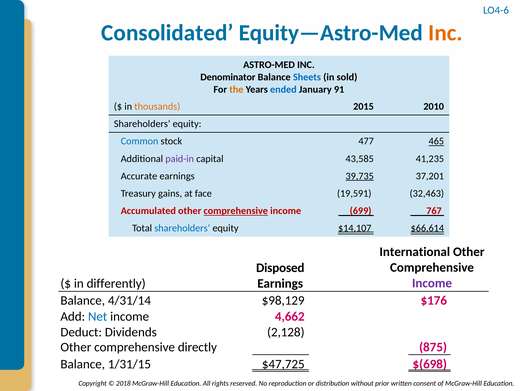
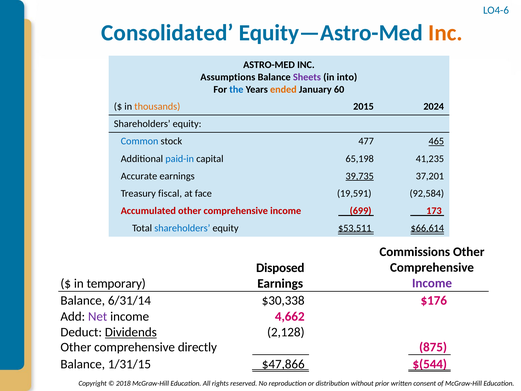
Denominator: Denominator -> Assumptions (228, 77)
Sheets colour: blue -> purple (307, 77)
sold: sold -> into (347, 77)
the colour: orange -> blue (236, 89)
ended colour: blue -> orange (283, 89)
91: 91 -> 60 (339, 89)
2010: 2010 -> 2024 (434, 106)
paid-in colour: purple -> blue (180, 159)
43,585: 43,585 -> 65,198 (360, 159)
gains: gains -> fiscal (170, 193)
32,463: 32,463 -> 92,584 (427, 193)
comprehensive underline: present -> none (236, 211)
767: 767 -> 173 (434, 211)
$14,107: $14,107 -> $53,511 (355, 228)
International: International -> Commissions (415, 252)
differently: differently -> temporary (116, 283)
4/31/14: 4/31/14 -> 6/31/14 (129, 300)
$98,129: $98,129 -> $30,338 (283, 300)
Net colour: blue -> purple (98, 316)
Dividends underline: none -> present (131, 332)
$47,725: $47,725 -> $47,866 (283, 364)
$(698: $(698 -> $(544 (430, 364)
